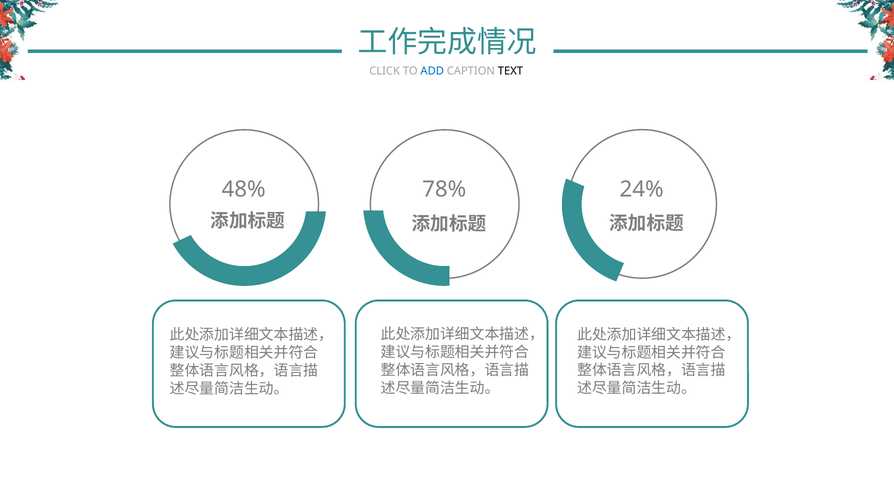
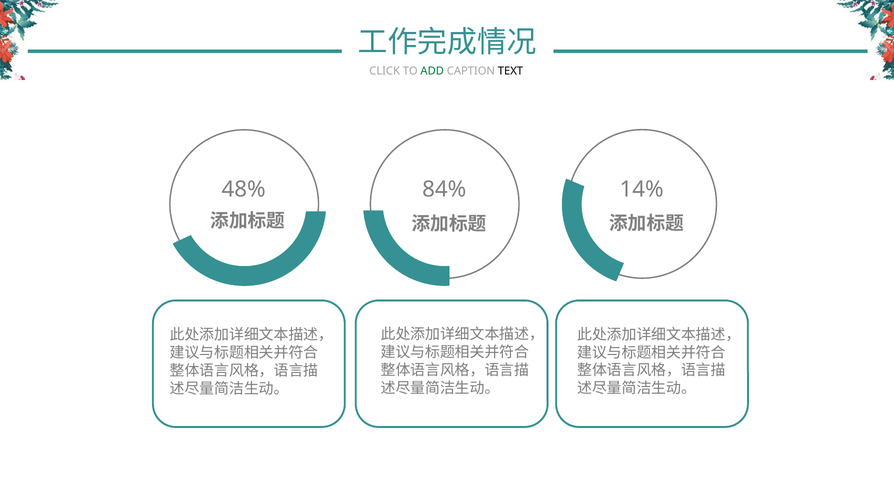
ADD colour: blue -> green (432, 71)
24%: 24% -> 14% (642, 189)
78%: 78% -> 84% (444, 189)
